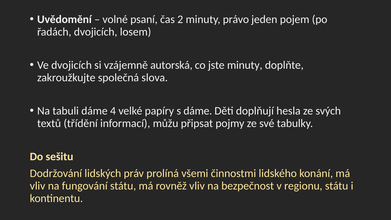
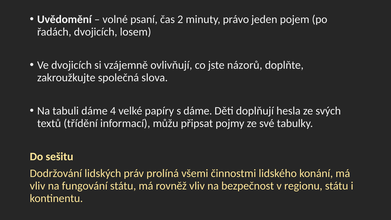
autorská: autorská -> ovlivňují (171, 65)
jste minuty: minuty -> názorů (245, 65)
